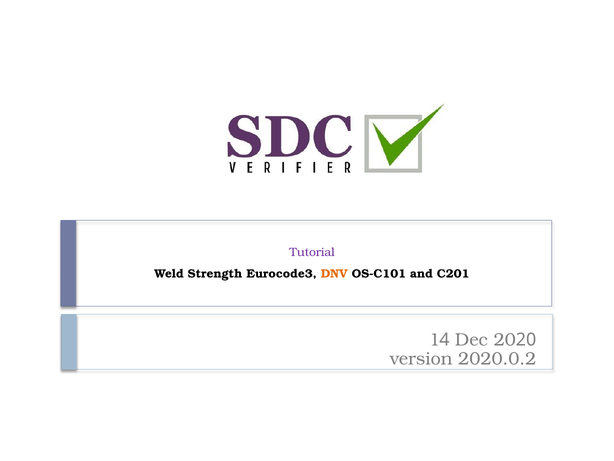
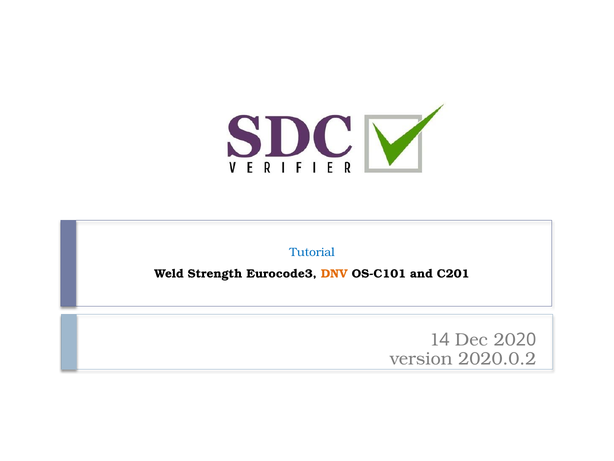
Tutorial colour: purple -> blue (312, 252)
